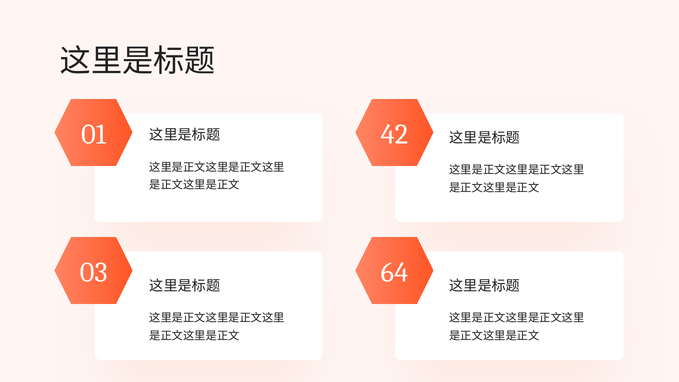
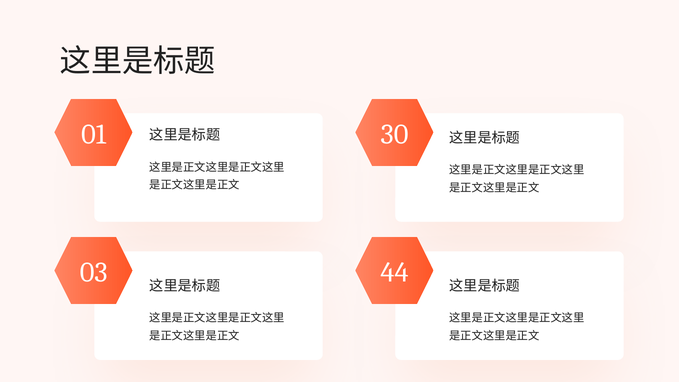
42: 42 -> 30 (394, 134)
64: 64 -> 44 (394, 272)
